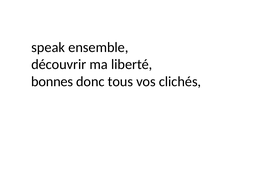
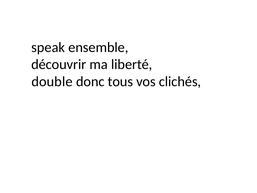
bonnes: bonnes -> double (52, 81)
